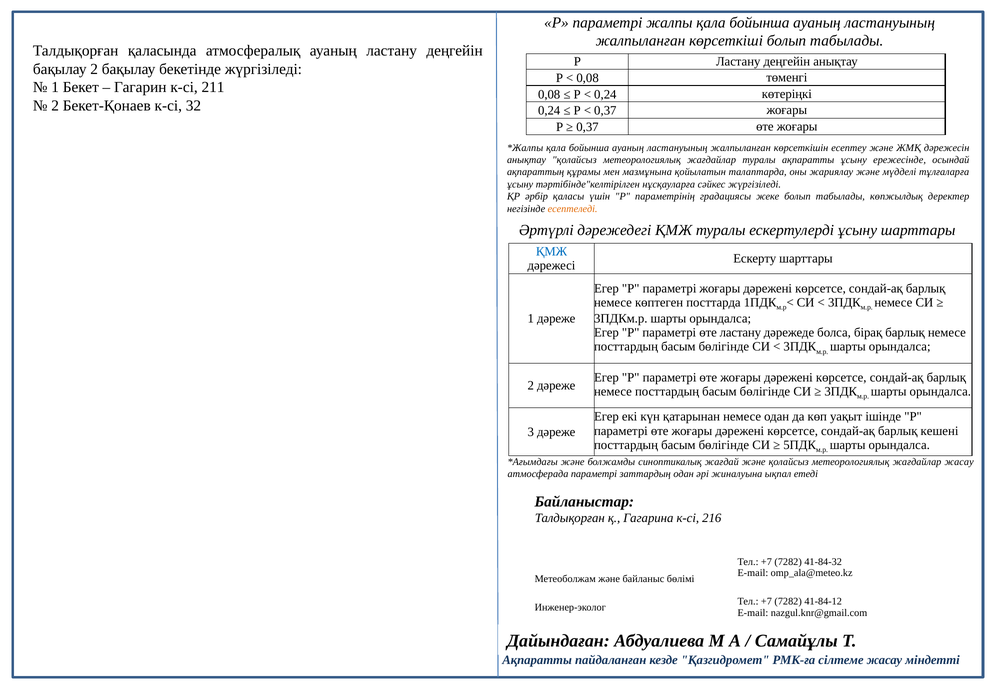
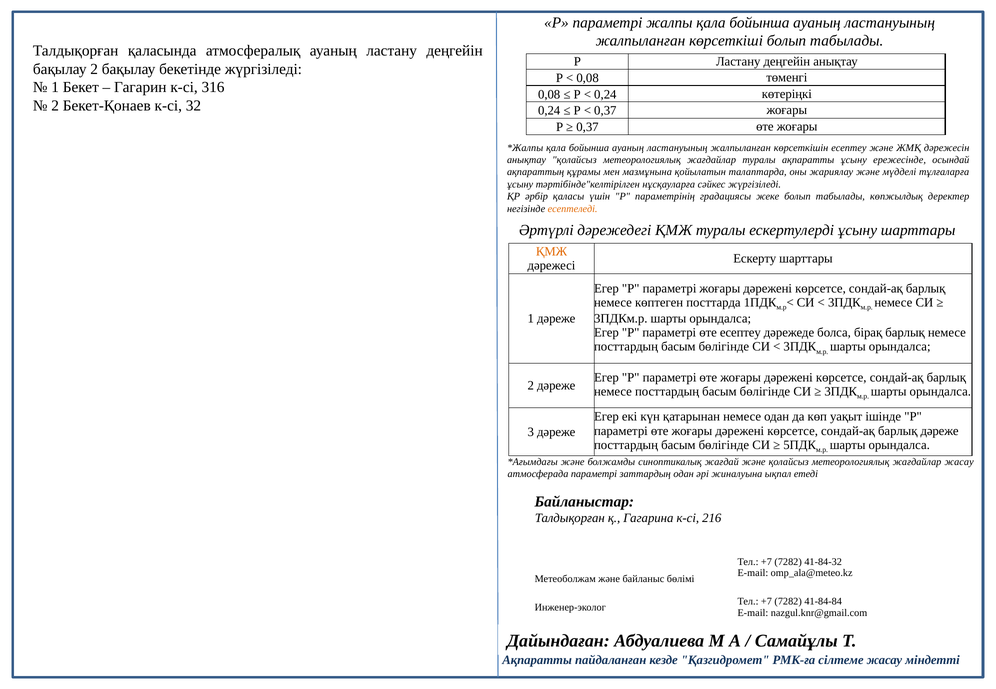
211: 211 -> 316 (213, 87)
ҚМЖ colour: blue -> orange (552, 252)
өте ластану: ластану -> есептеу (740, 333)
барлық кешені: кешені -> дәреже (940, 431)
41-84-12: 41-84-12 -> 41-84-84 (823, 602)
